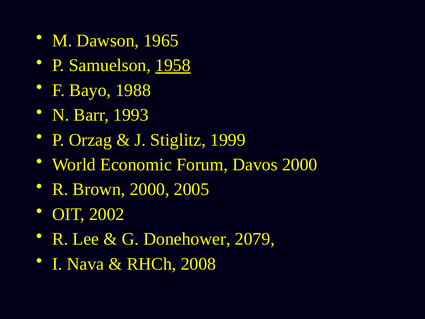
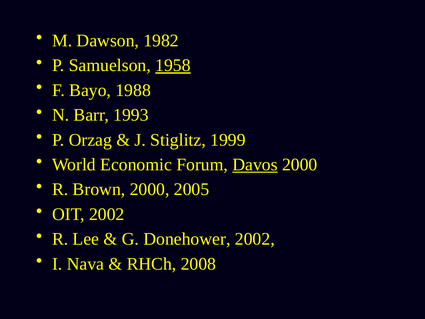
1965: 1965 -> 1982 (161, 41)
Davos underline: none -> present (255, 165)
Donehower 2079: 2079 -> 2002 (255, 239)
